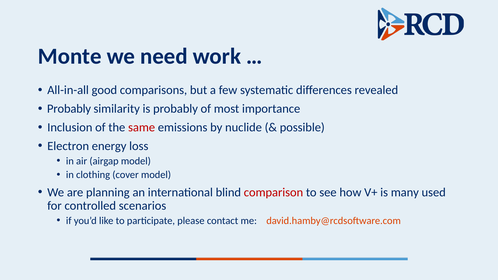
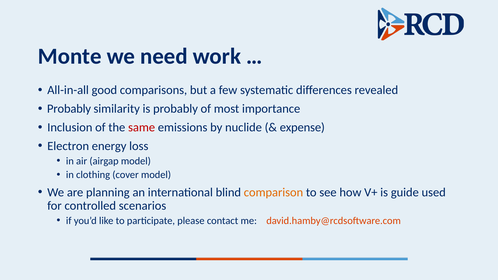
possible: possible -> expense (302, 127)
comparison colour: red -> orange (273, 192)
many: many -> guide (405, 192)
